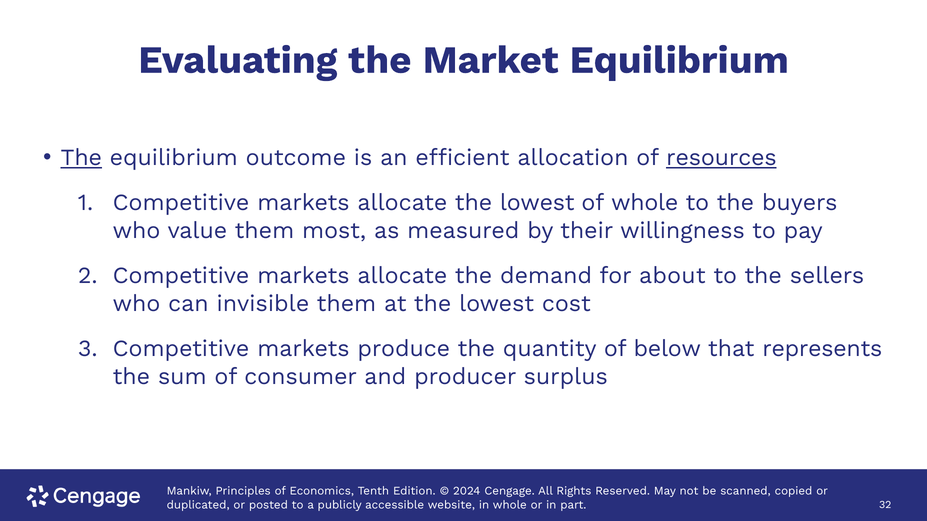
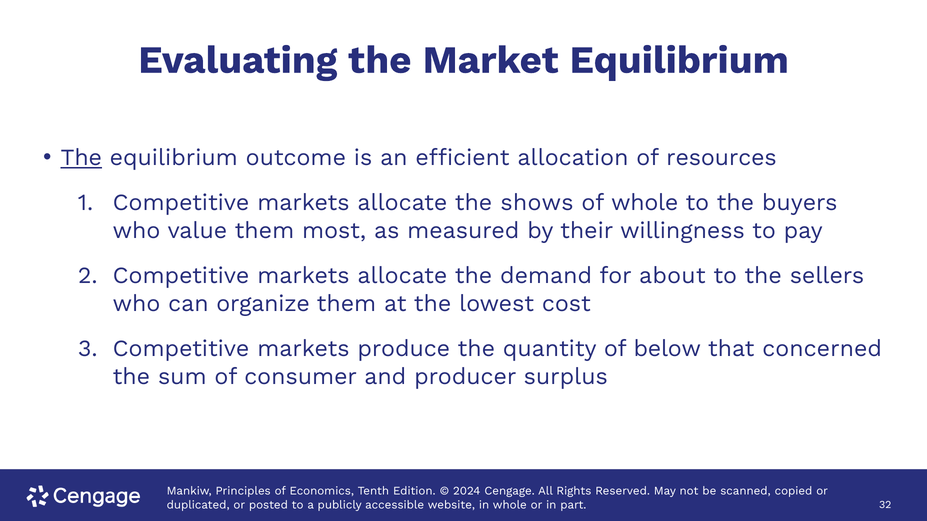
resources underline: present -> none (721, 158)
allocate the lowest: lowest -> shows (537, 203)
invisible: invisible -> organize (263, 304)
represents: represents -> concerned (822, 349)
